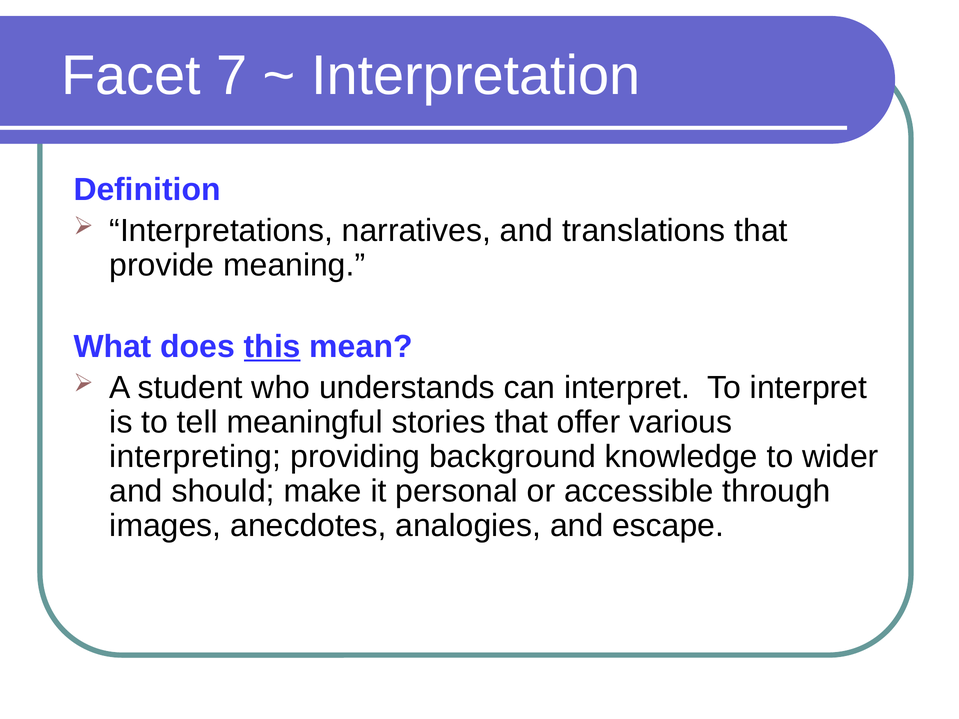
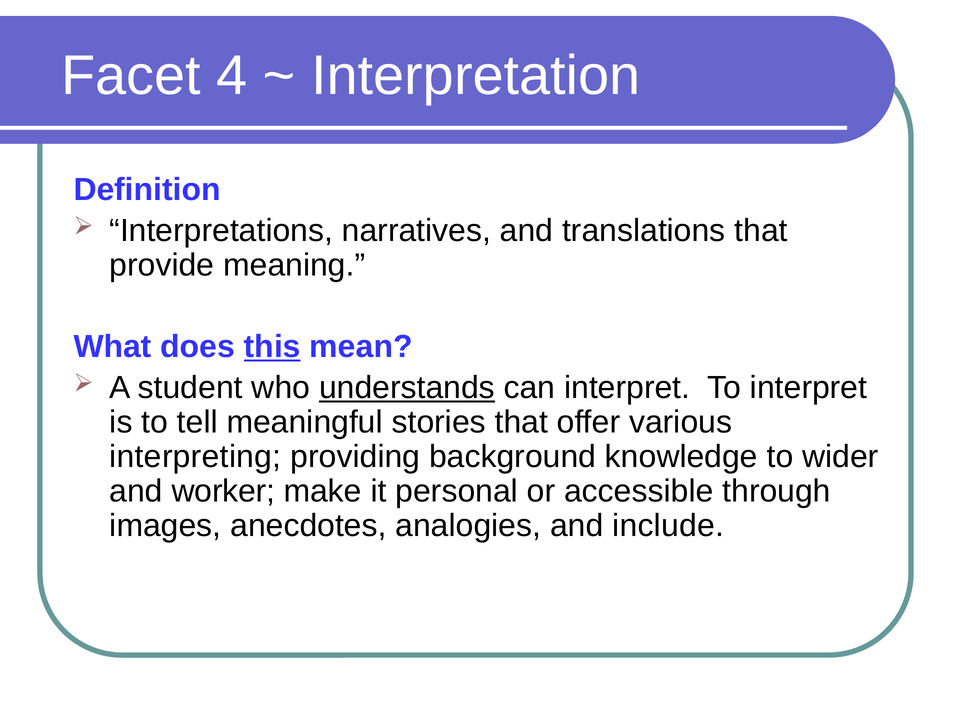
7: 7 -> 4 (232, 76)
understands underline: none -> present (407, 388)
should: should -> worker (223, 491)
escape: escape -> include (668, 526)
